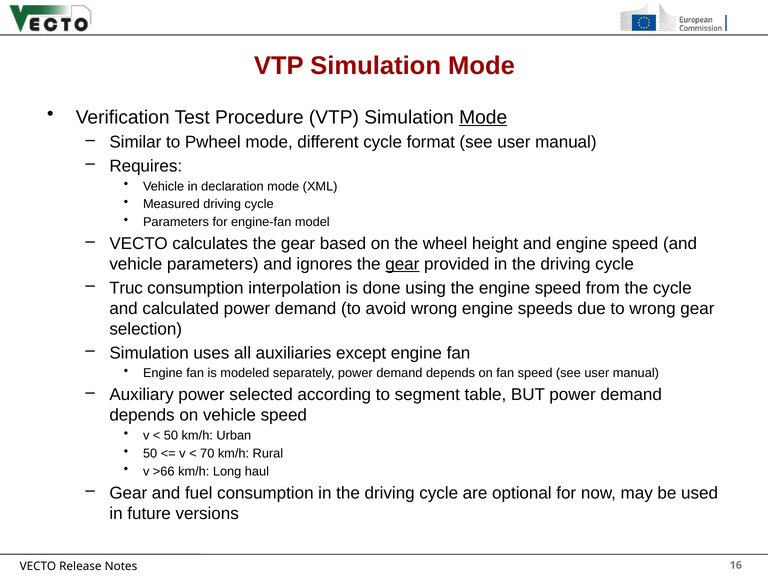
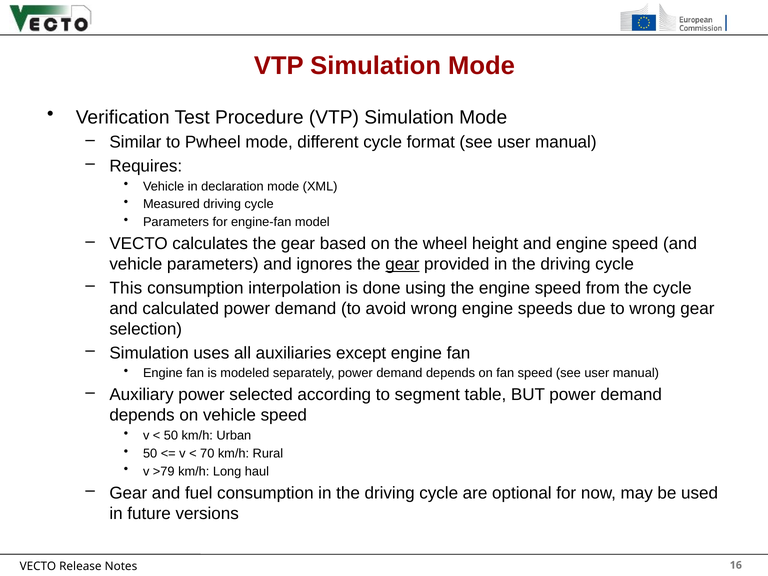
Mode underline: present -> none (483, 117)
Truc: Truc -> This (126, 288)
>66: >66 -> >79 (164, 471)
